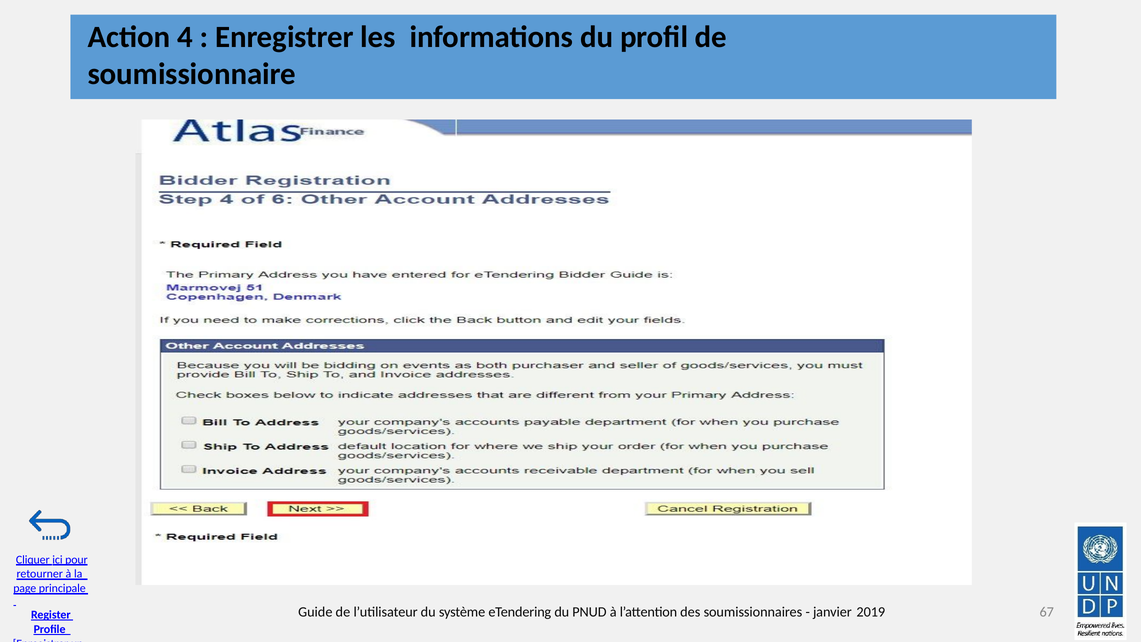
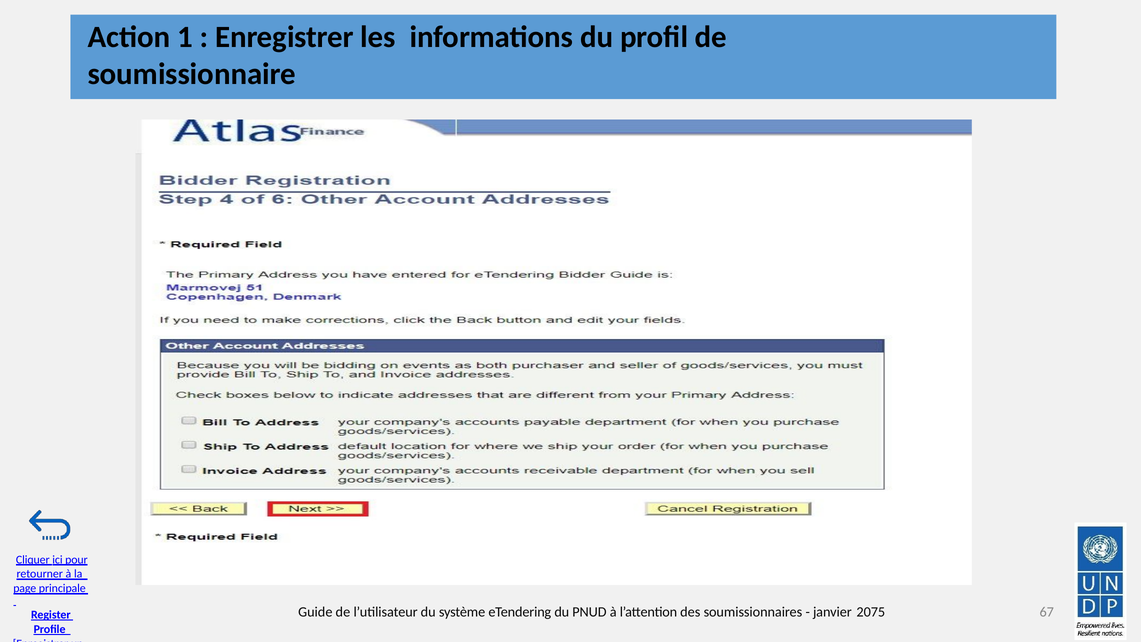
4: 4 -> 1 (185, 37)
2019: 2019 -> 2075 (871, 612)
